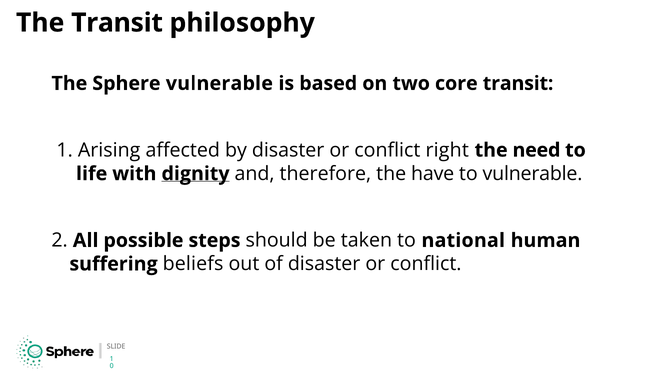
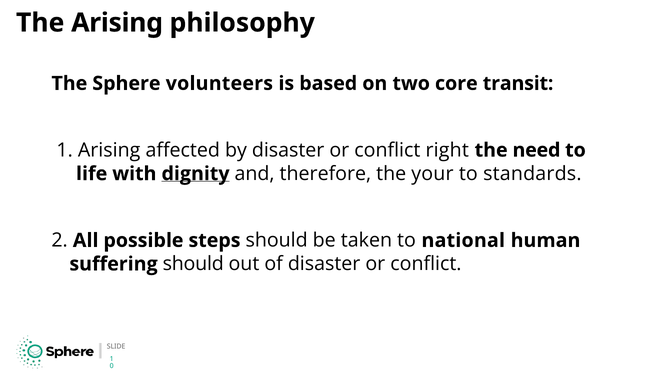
The Transit: Transit -> Arising (117, 23)
Sphere vulnerable: vulnerable -> volunteers (219, 83)
have: have -> your (432, 174)
to vulnerable: vulnerable -> standards (532, 174)
suffering beliefs: beliefs -> should (193, 264)
